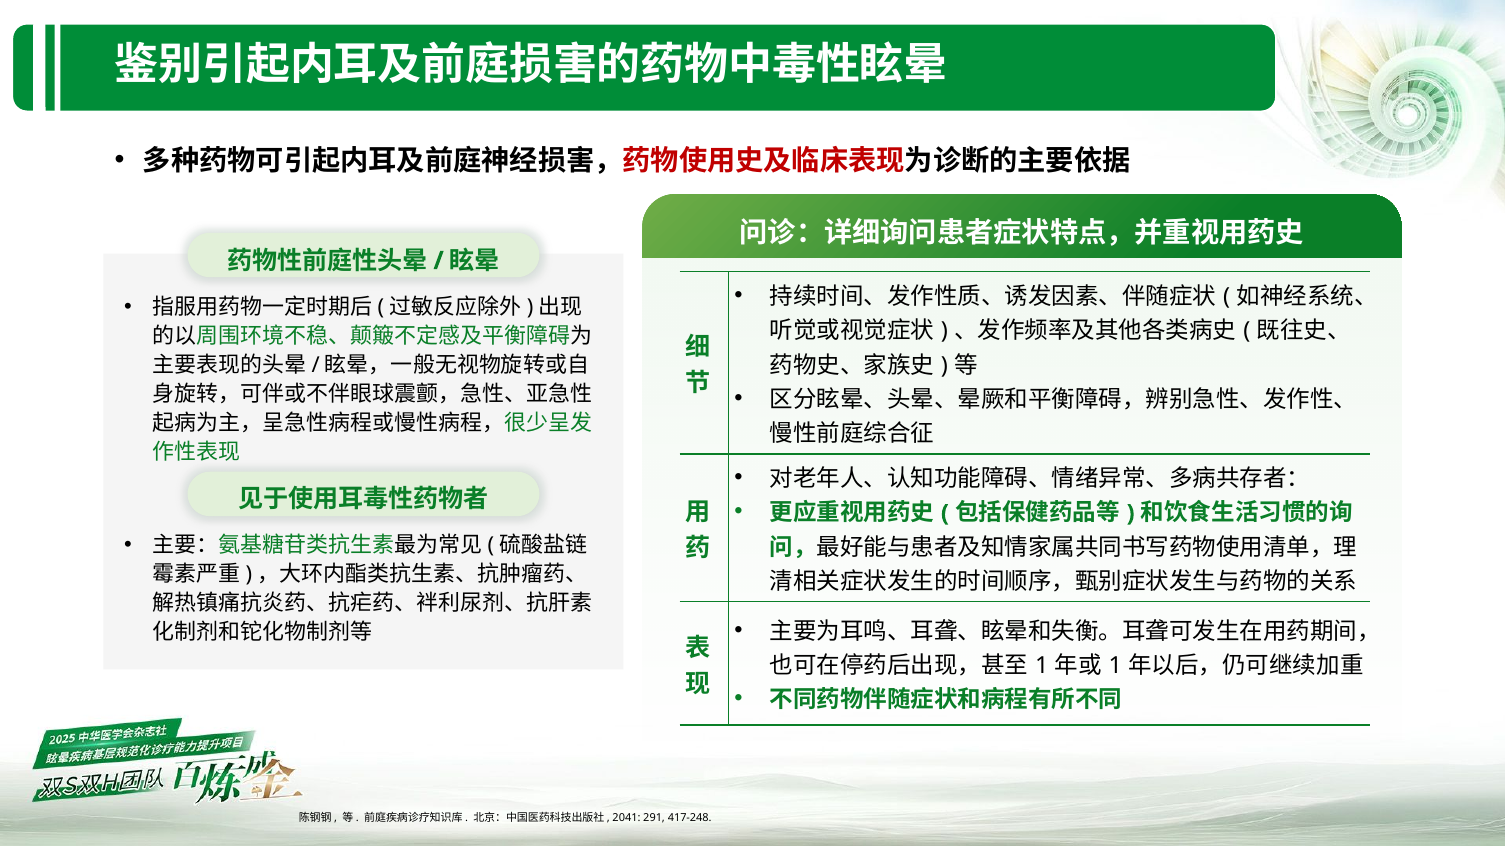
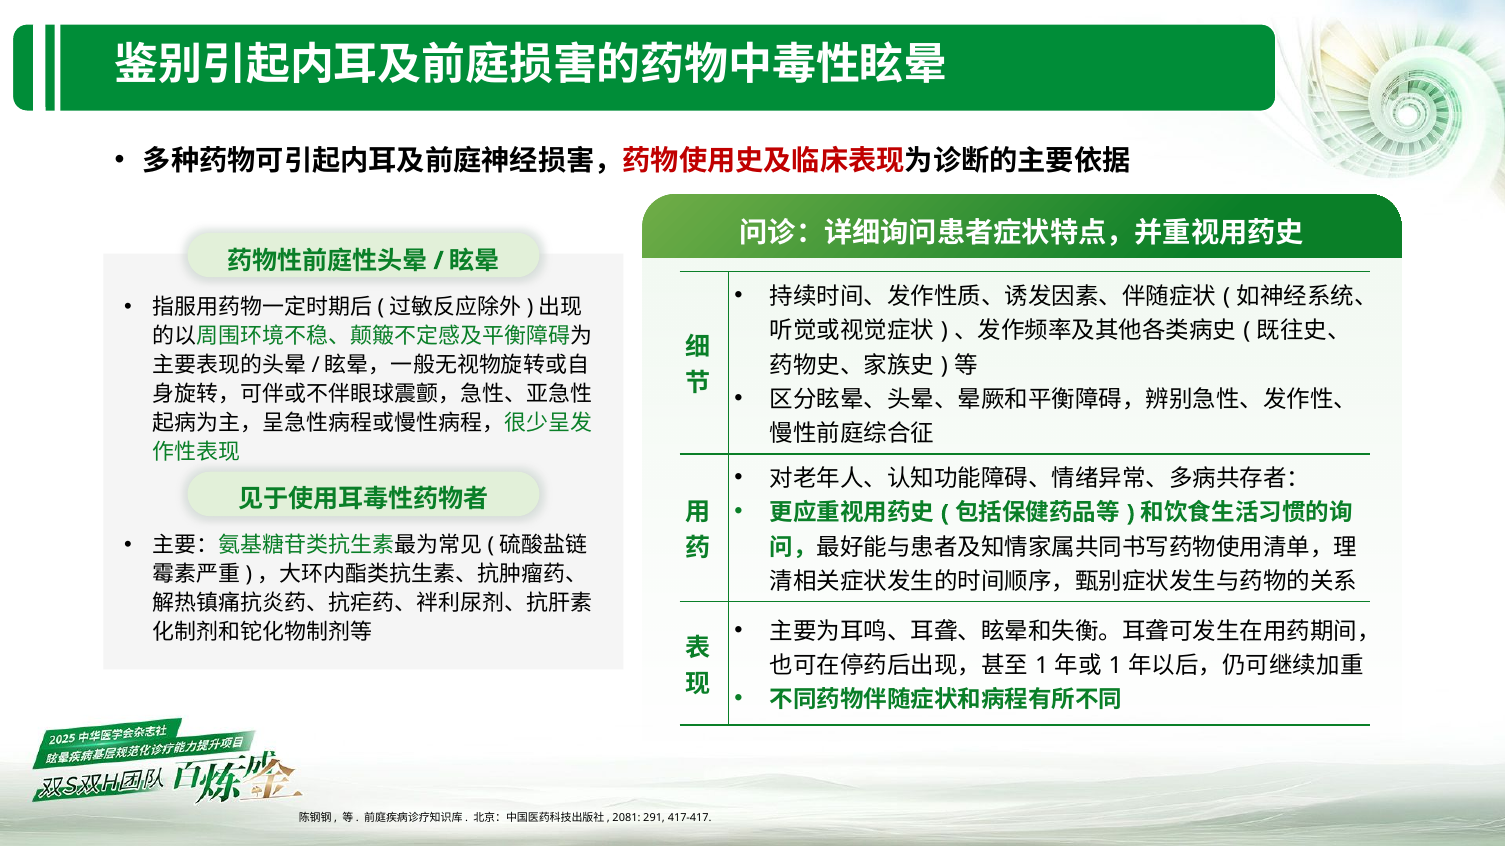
2041: 2041 -> 2081 (626, 818)
417-248: 417-248 -> 417-417 (690, 818)
